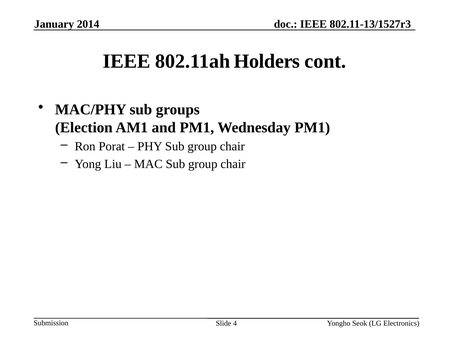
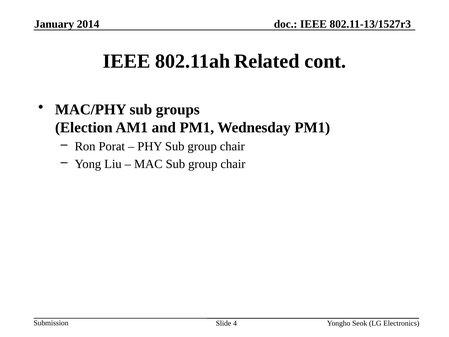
Holders: Holders -> Related (267, 61)
